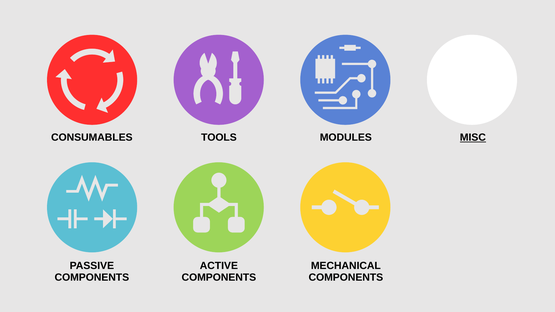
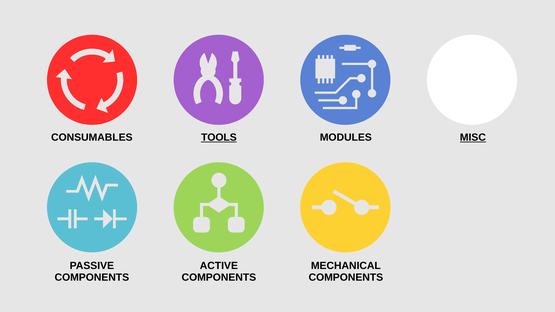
TOOLS underline: none -> present (219, 138)
